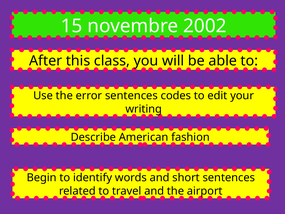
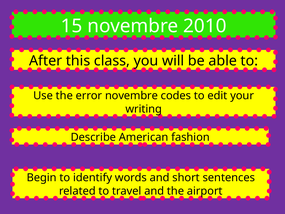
2002: 2002 -> 2010 (205, 26)
error sentences: sentences -> novembre (131, 96)
